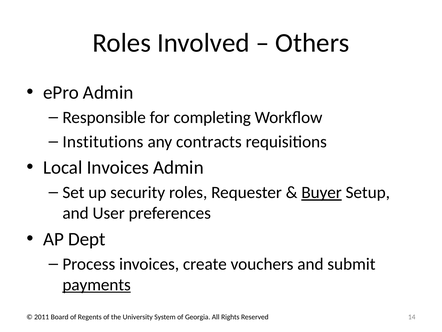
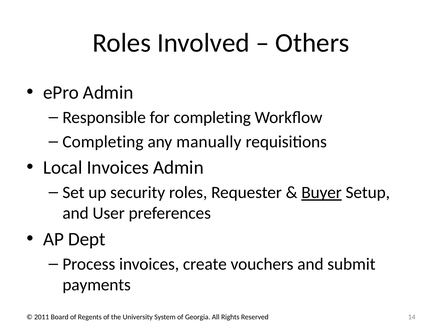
Institutions: Institutions -> Completing (103, 141)
contracts: contracts -> manually (209, 141)
payments underline: present -> none (97, 284)
